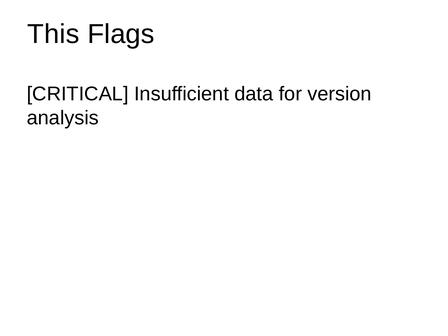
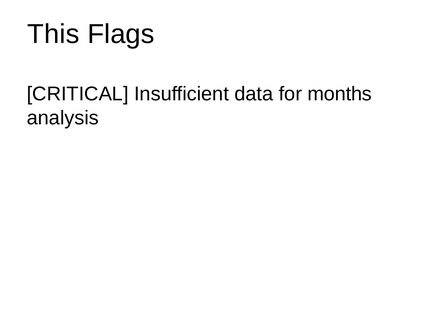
version: version -> months (340, 94)
